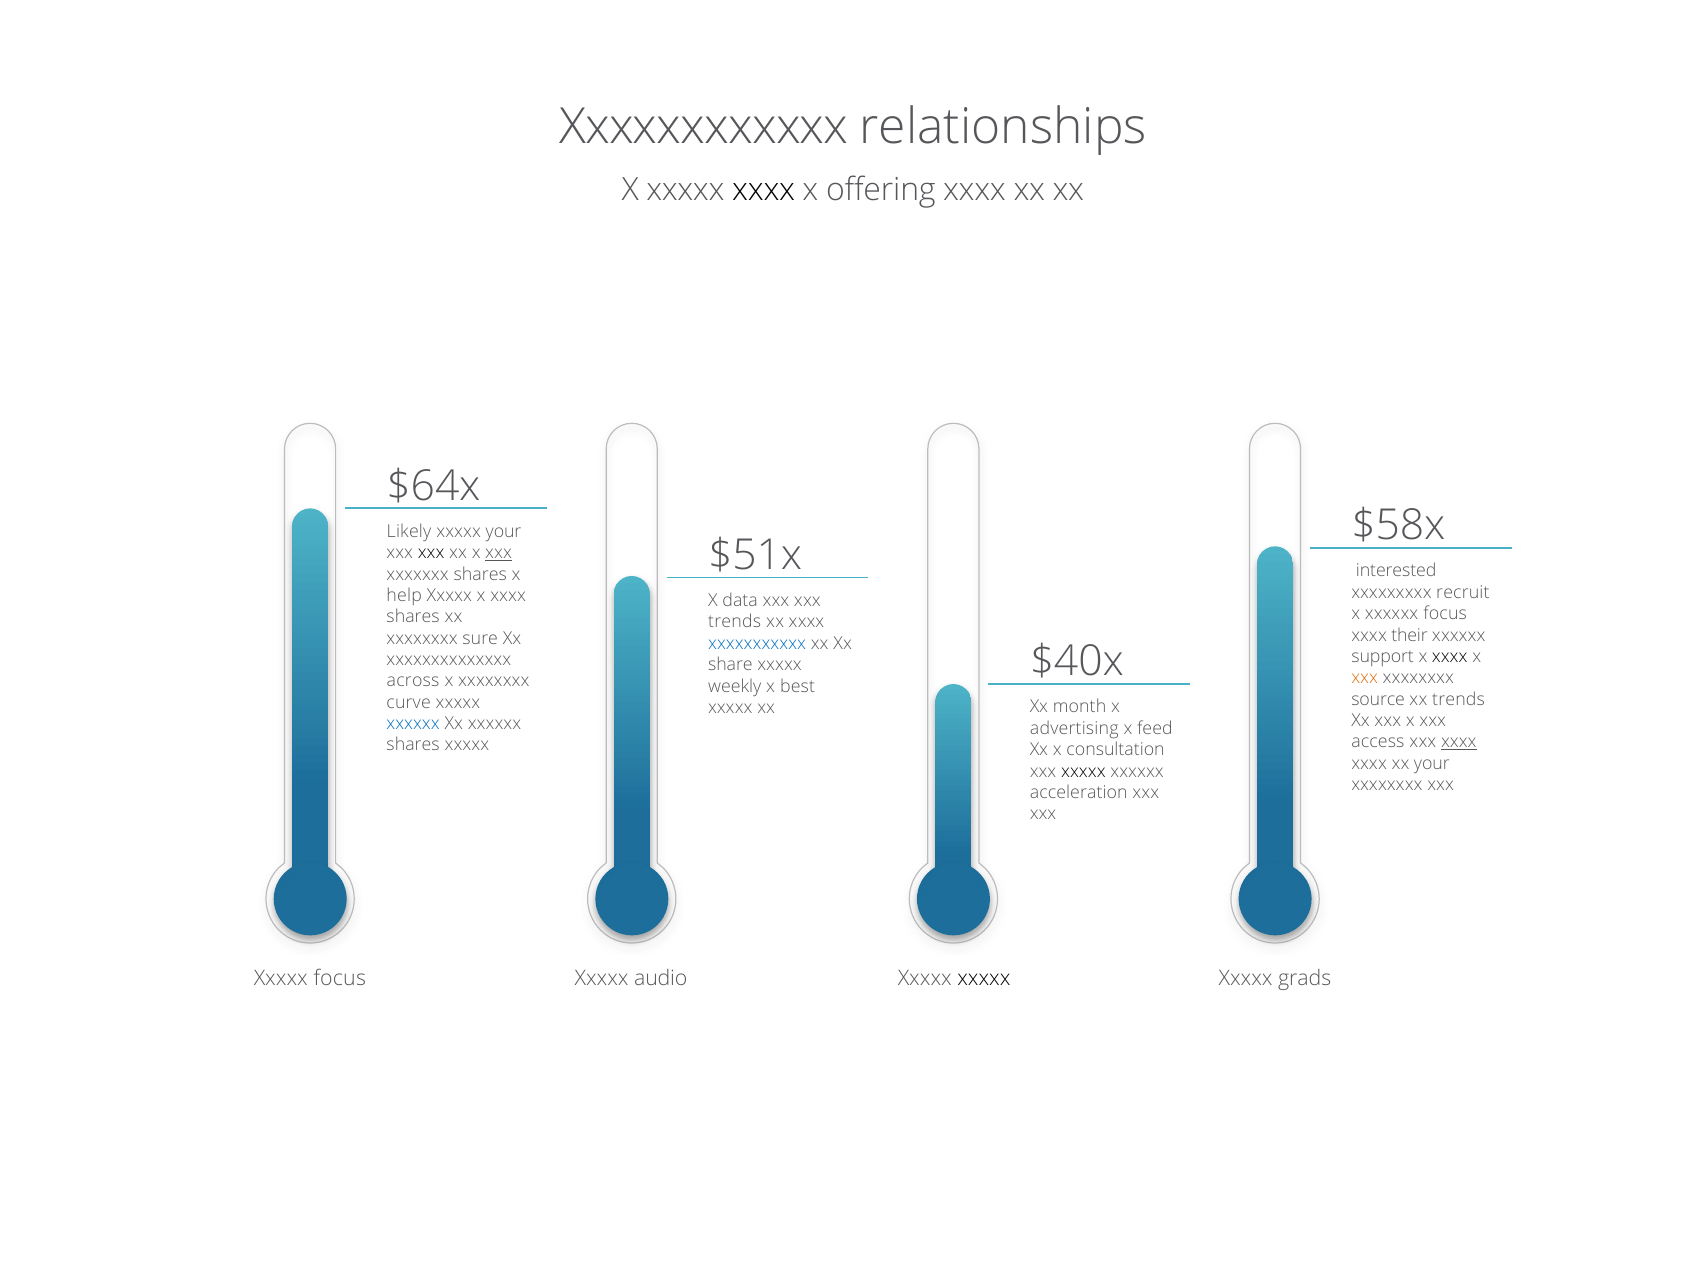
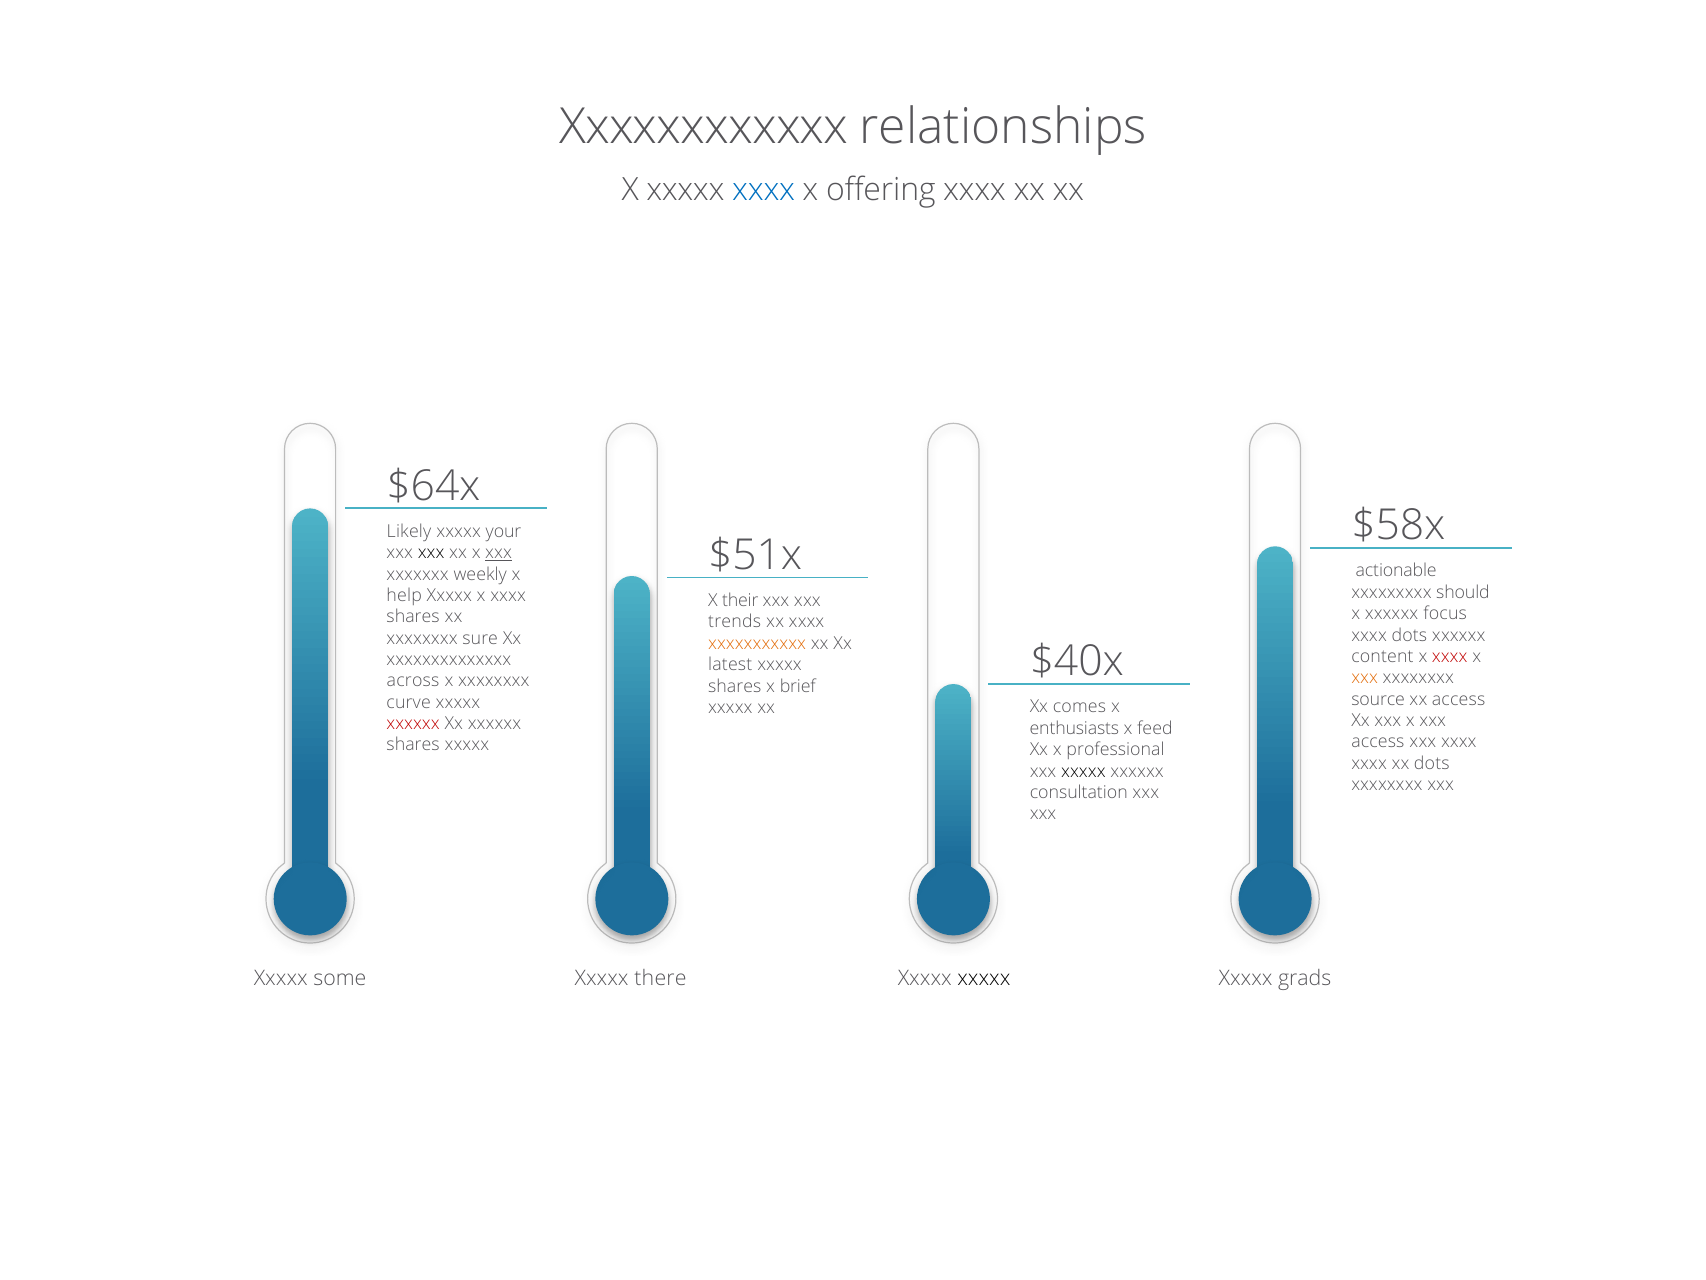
xxxx colour: black -> blue (764, 190)
interested: interested -> actionable (1396, 571)
xxxxxxx shares: shares -> weekly (480, 574)
recruit: recruit -> should (1463, 592)
data: data -> their (740, 600)
xxxx their: their -> dots (1409, 635)
xxxxxxxxxxx colour: blue -> orange (757, 643)
support: support -> content (1382, 656)
xxxx colour: black -> red (1450, 656)
share: share -> latest (730, 665)
weekly: weekly -> shares (735, 686)
best: best -> brief (798, 686)
xx trends: trends -> access (1459, 699)
month: month -> comes (1080, 707)
xxxxxx colour: blue -> red (413, 723)
advertising: advertising -> enthusiasts (1074, 728)
xxxx underline: present -> none (1459, 742)
consultation: consultation -> professional (1116, 750)
xx your: your -> dots (1432, 763)
acceleration: acceleration -> consultation (1079, 792)
Xxxxx focus: focus -> some (340, 978)
audio: audio -> there (661, 978)
